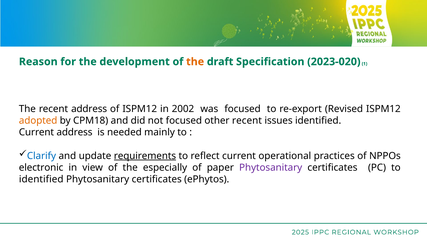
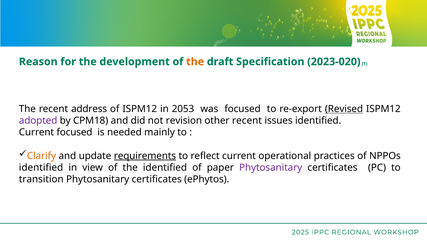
2002: 2002 -> 2053 (183, 109)
Revised underline: none -> present (344, 109)
adopted colour: orange -> purple (38, 121)
not focused: focused -> revision (184, 121)
Current address: address -> focused (74, 133)
Clarify colour: blue -> orange (41, 156)
electronic: electronic -> identified (41, 168)
the especially: especially -> identified (165, 168)
identified: identified -> transition (41, 179)
